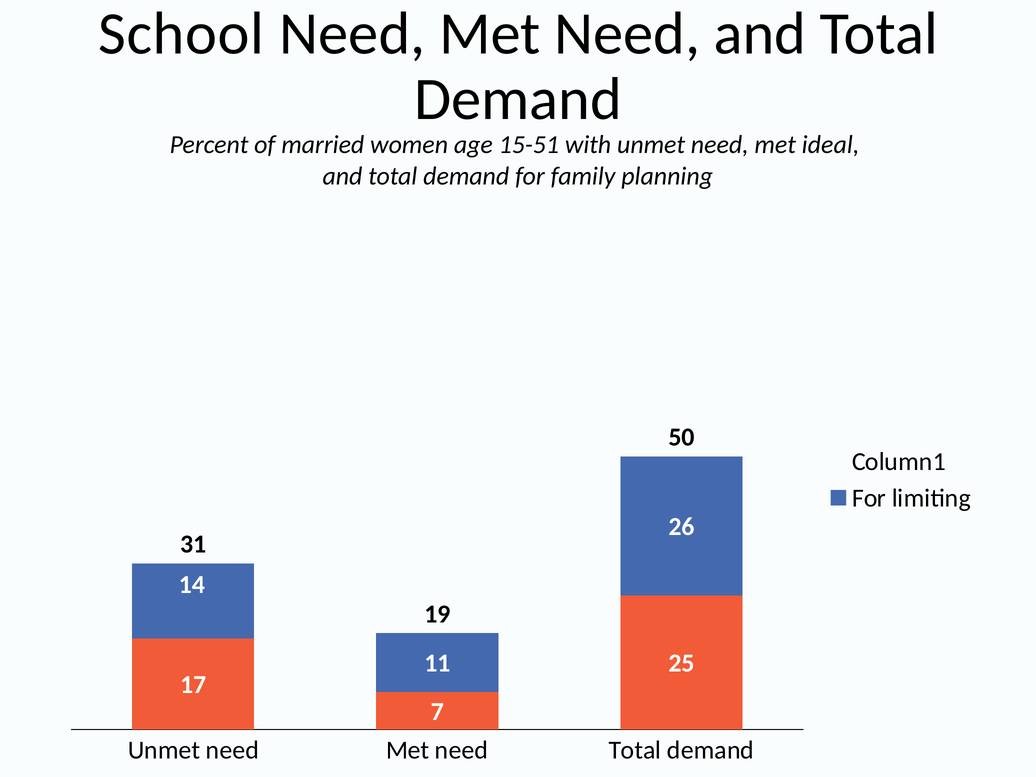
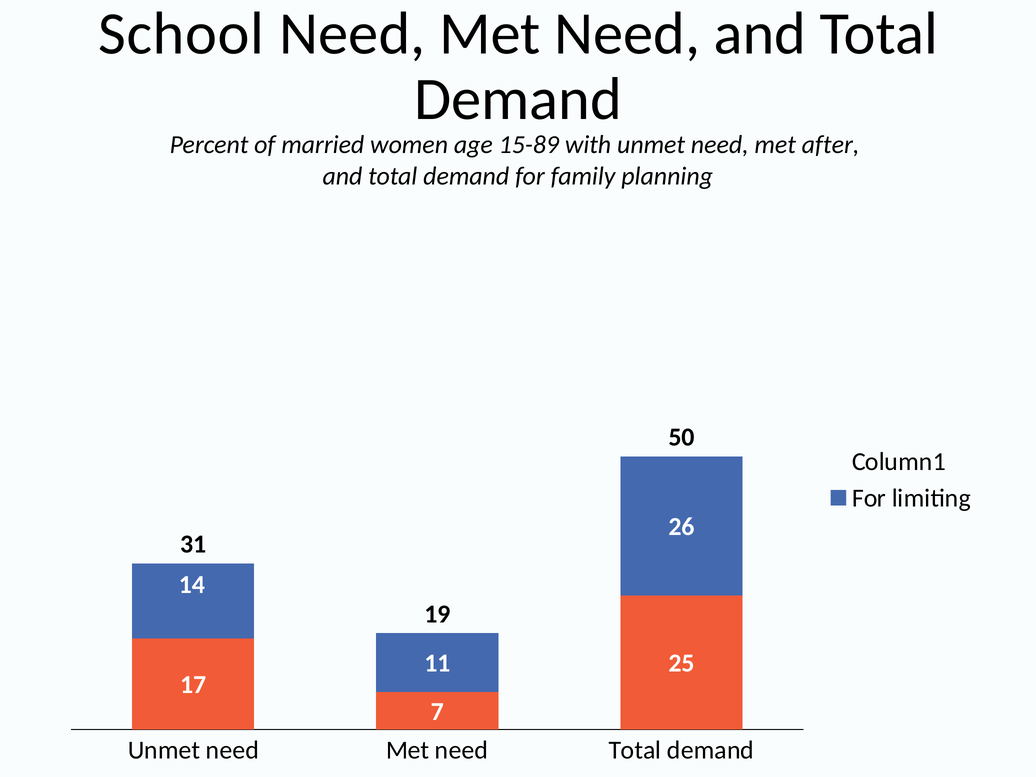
15-51: 15-51 -> 15-89 (529, 145)
ideal: ideal -> after (831, 145)
